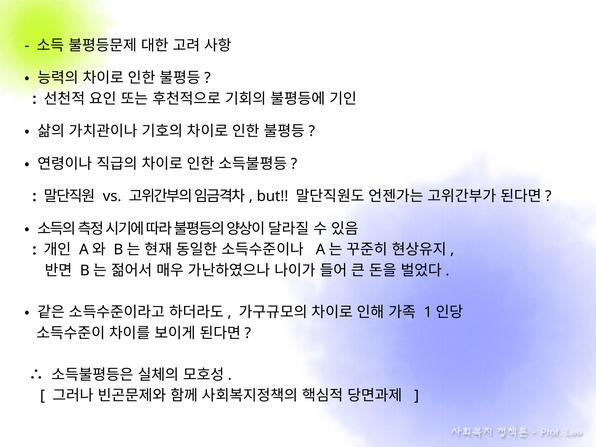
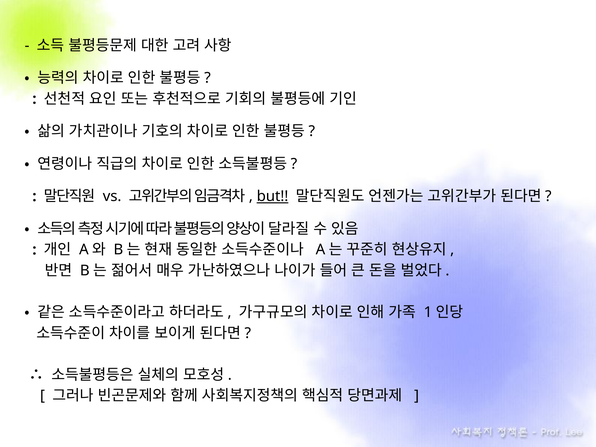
but underline: none -> present (273, 196)
